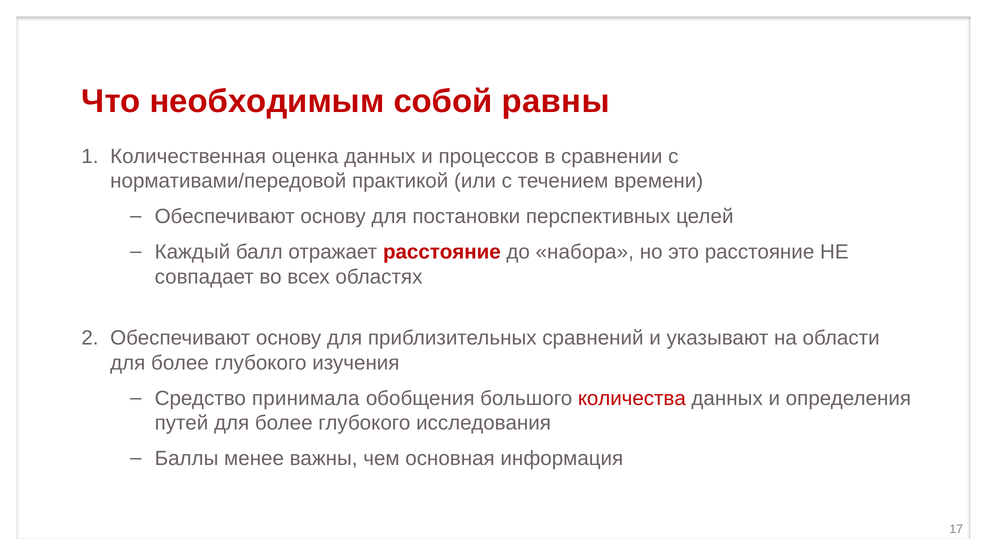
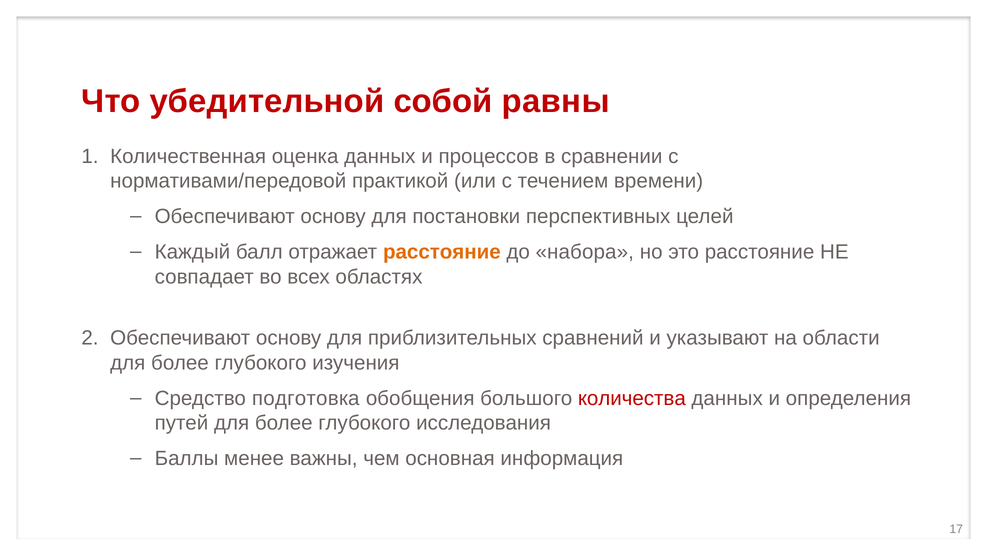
необходимым: необходимым -> убедительной (267, 101)
расстояние colour: red -> orange (442, 252)
принимала: принимала -> подготовка (306, 399)
